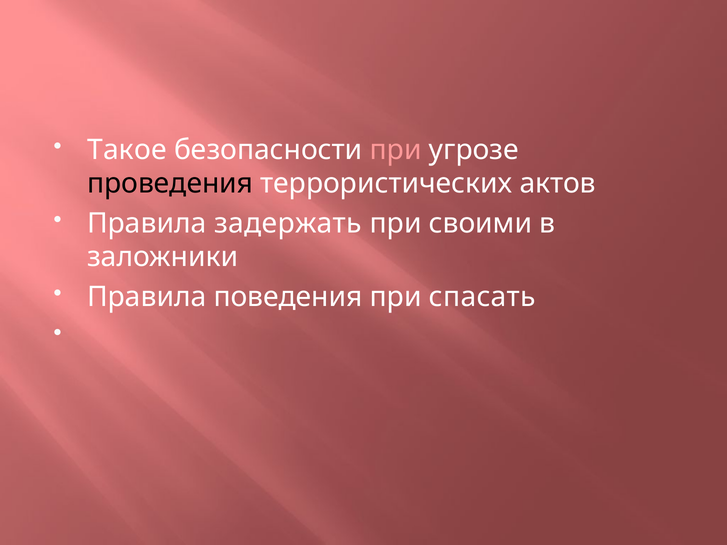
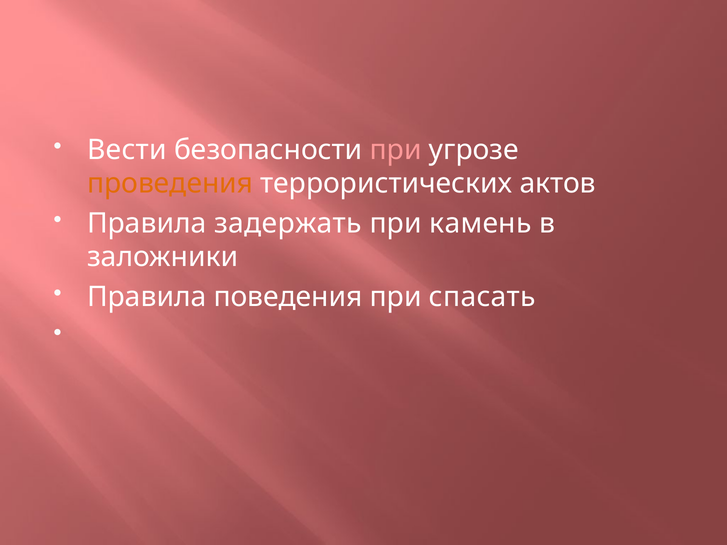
Такое: Такое -> Вести (127, 150)
проведения colour: black -> orange (170, 184)
своими: своими -> камень (480, 223)
